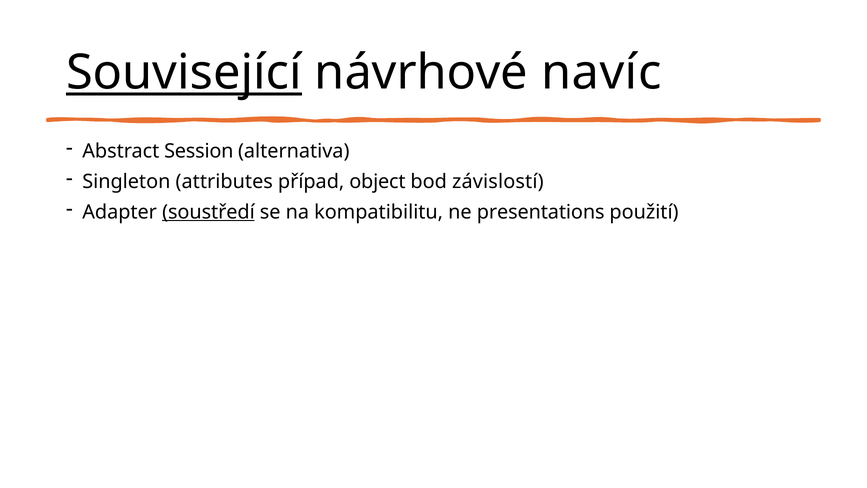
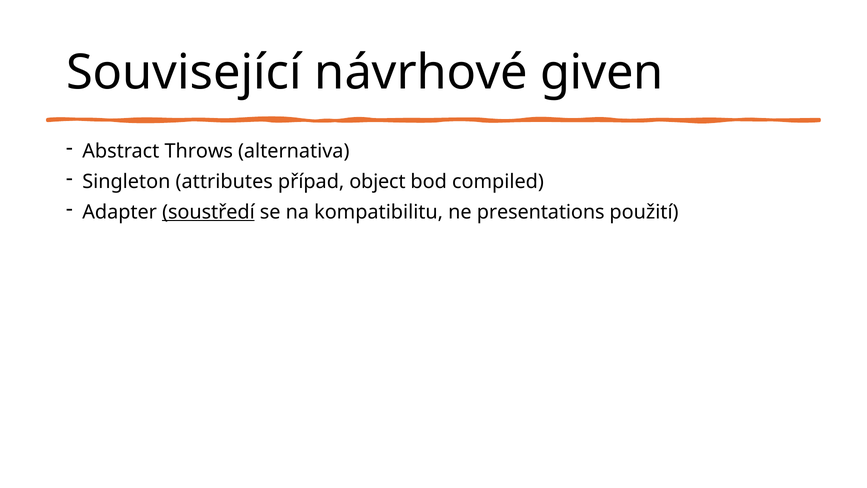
Související underline: present -> none (184, 73)
navíc: navíc -> given (602, 73)
Session: Session -> Throws (199, 151)
závislostí: závislostí -> compiled (498, 182)
